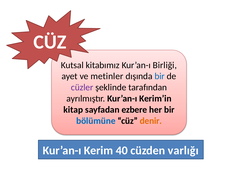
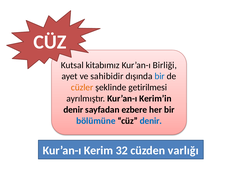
metinler: metinler -> sahibidir (107, 76)
cüzler colour: purple -> orange (82, 87)
tarafından: tarafından -> getirilmesi (148, 87)
kitap: kitap -> denir (73, 109)
denir colour: orange -> blue (151, 120)
40: 40 -> 32 (122, 150)
